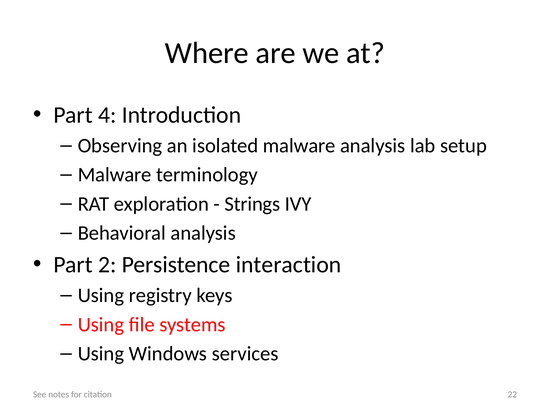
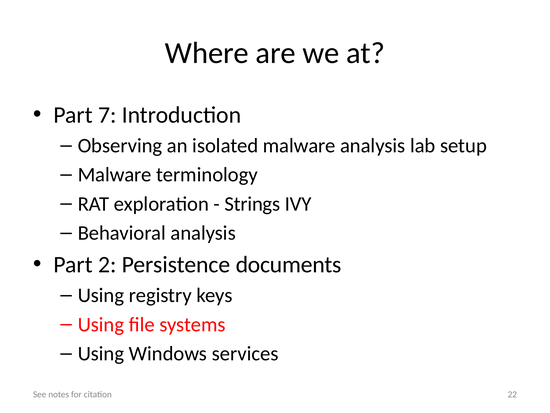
4: 4 -> 7 (107, 115)
interaction: interaction -> documents (289, 264)
